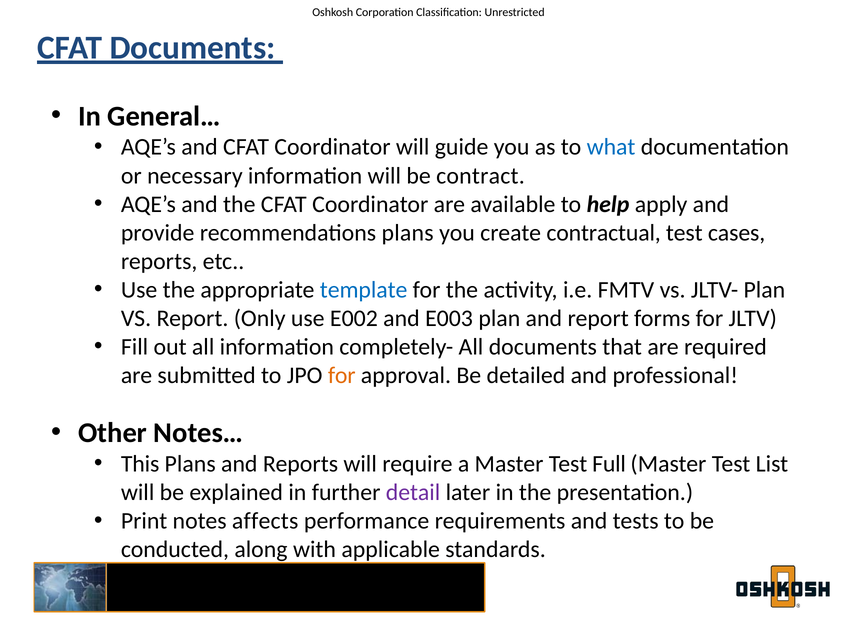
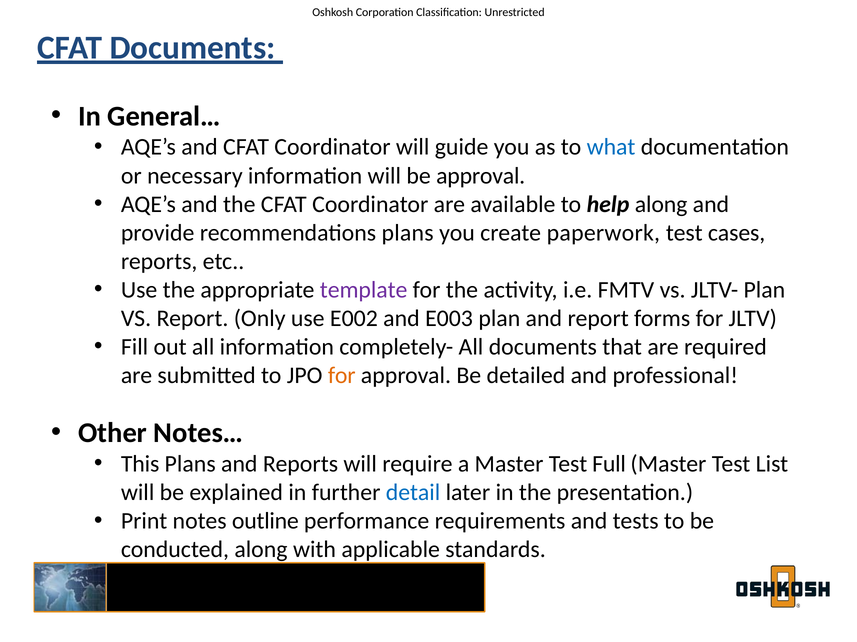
be contract: contract -> approval (481, 176)
help apply: apply -> along (661, 204)
contractual: contractual -> paperwork (603, 233)
template colour: blue -> purple (364, 290)
detail colour: purple -> blue (413, 493)
affects: affects -> outline (265, 522)
